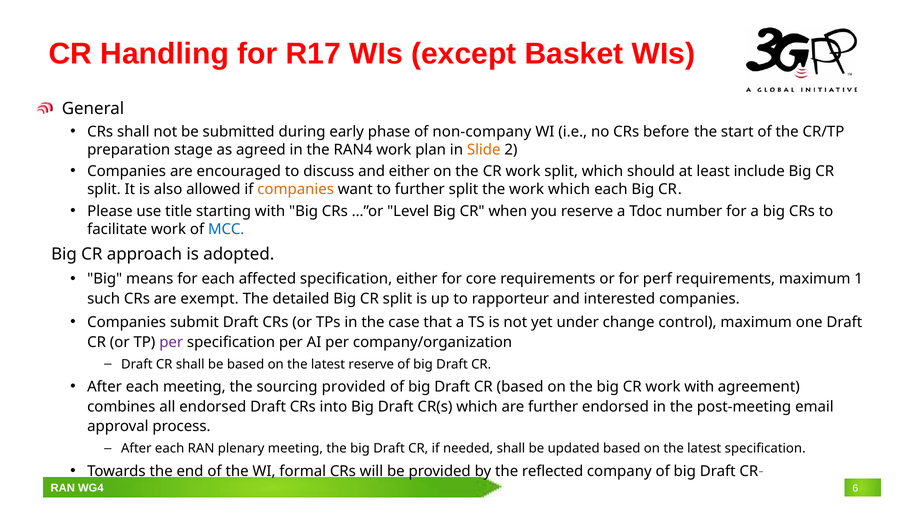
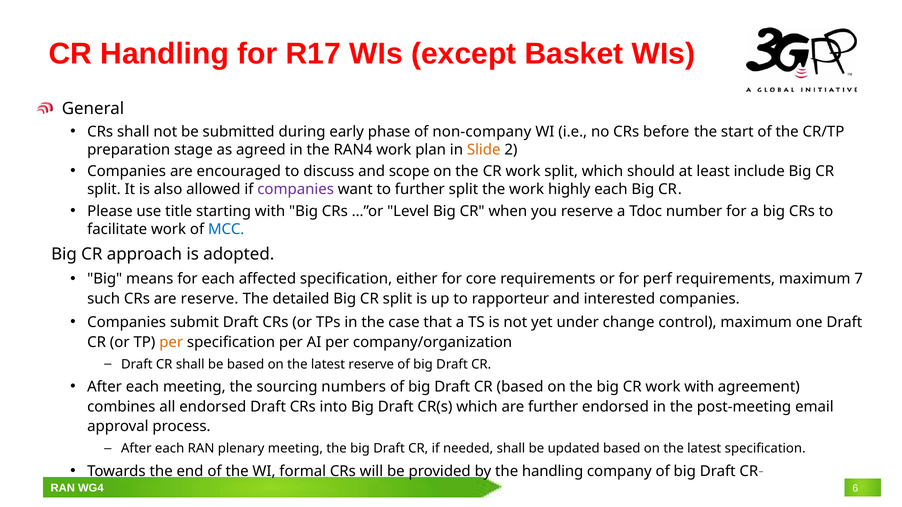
and either: either -> scope (409, 172)
companies colour: orange -> purple (296, 190)
work which: which -> highly (569, 190)
1: 1 -> 7 (859, 279)
are exempt: exempt -> reserve (210, 299)
per colour: purple -> orange (171, 342)
sourcing provided: provided -> numbers (354, 387)
the reflected: reflected -> handling (553, 471)
